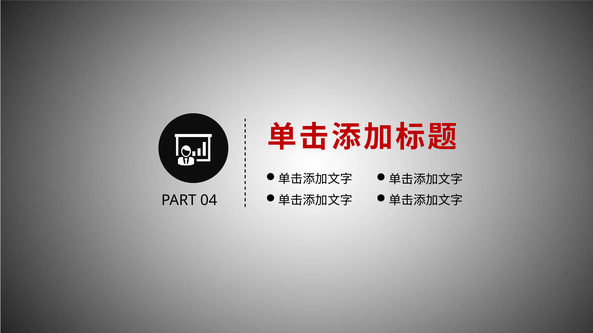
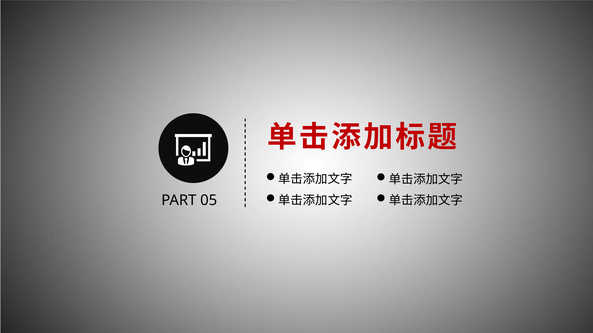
04: 04 -> 05 (209, 201)
